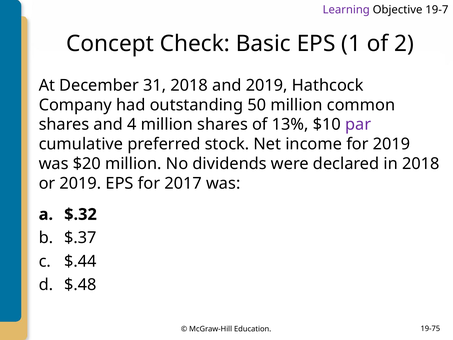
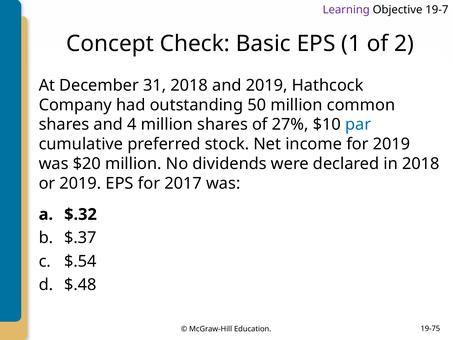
13%: 13% -> 27% (290, 124)
par colour: purple -> blue (358, 124)
$.44: $.44 -> $.54 (80, 261)
